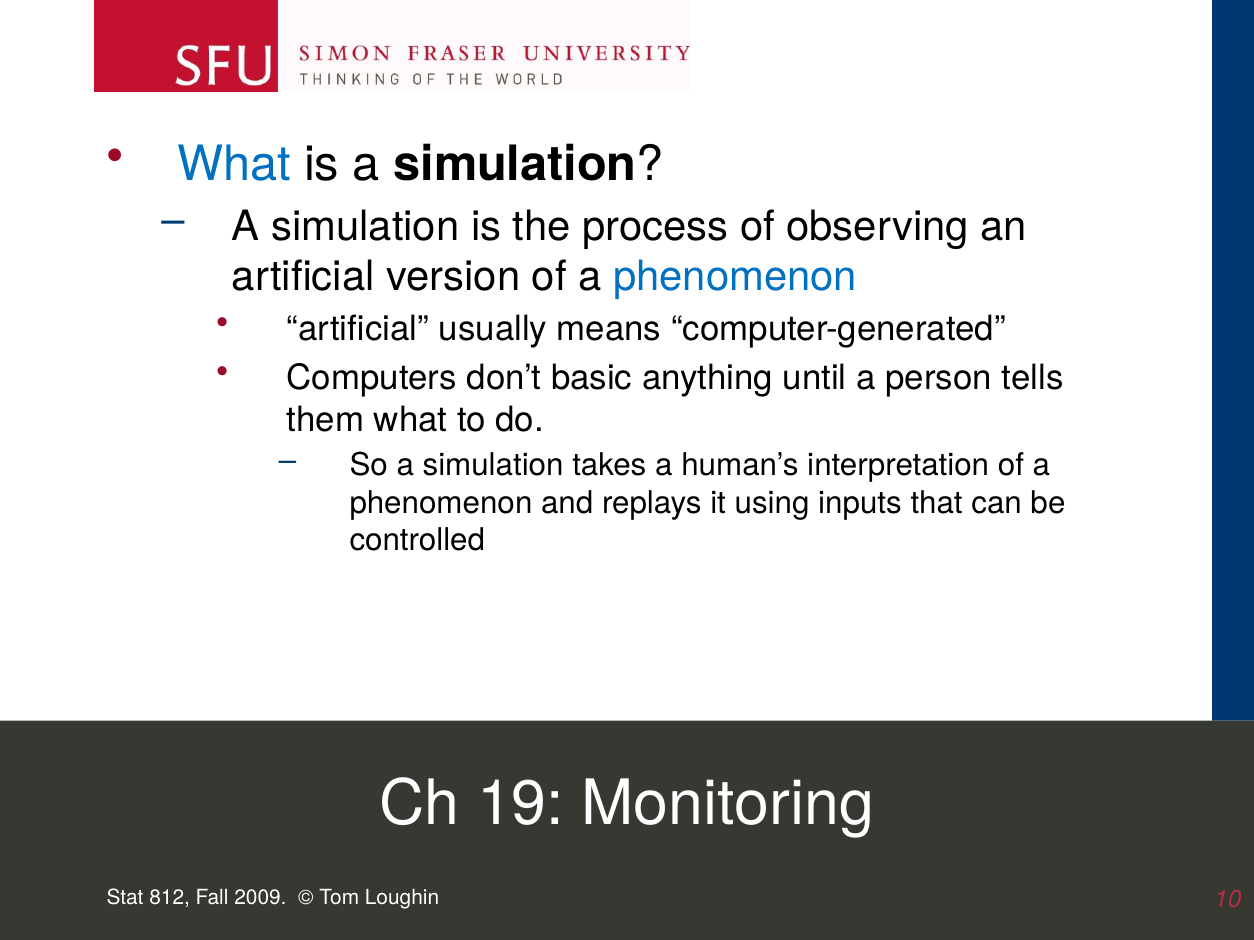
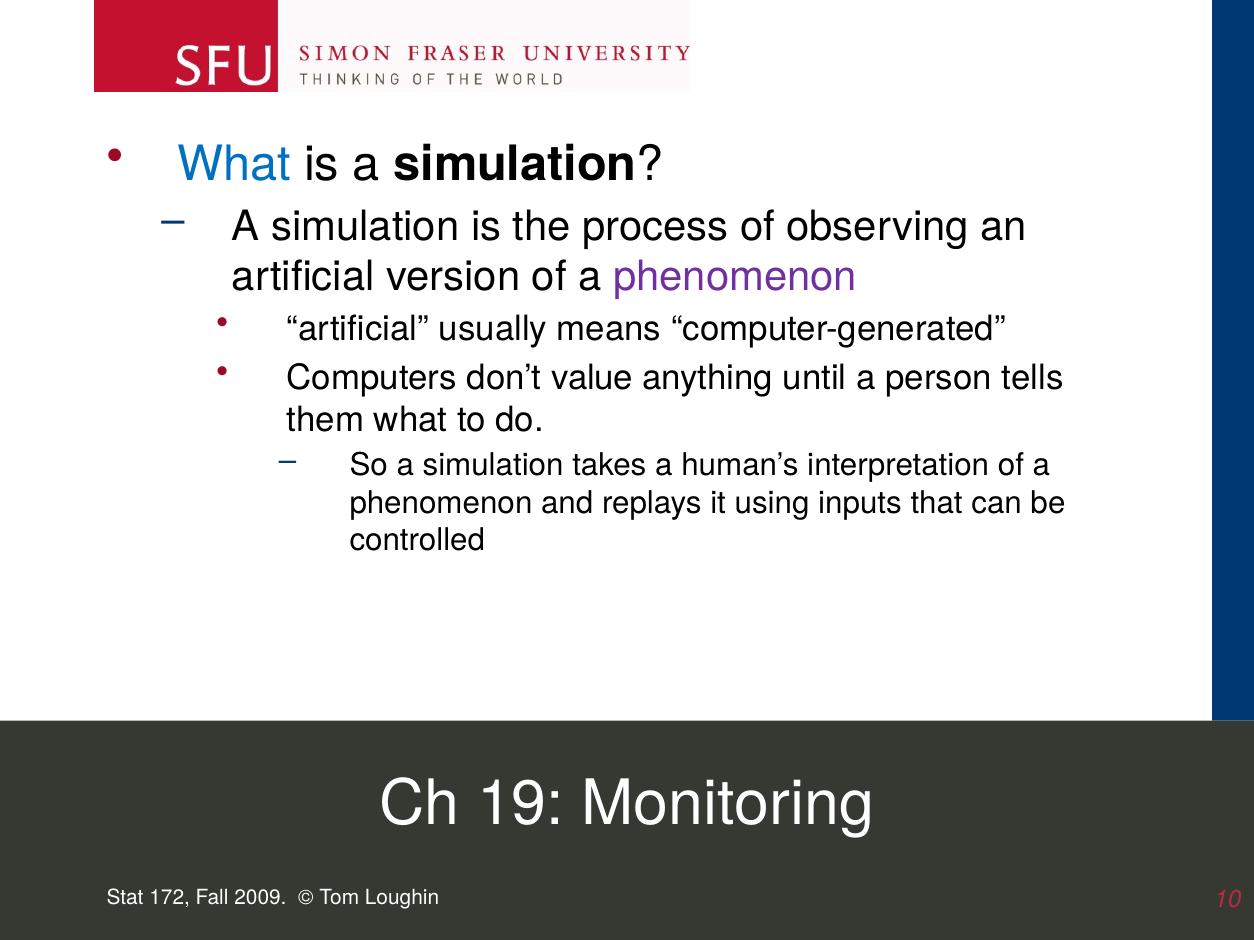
phenomenon colour: blue -> purple (735, 277)
basic: basic -> value (592, 378)
812: 812 -> 172 (170, 898)
